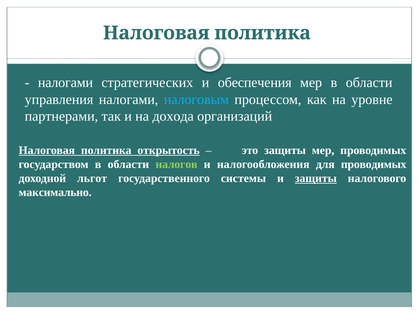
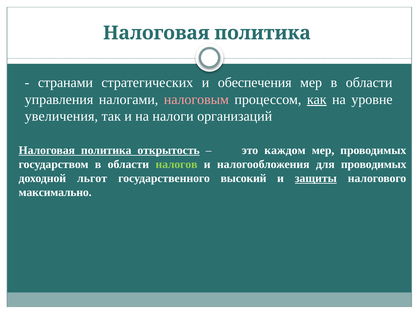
налогами: налогами -> странами (65, 83)
налоговым colour: light blue -> pink (196, 99)
как underline: none -> present (317, 99)
партнерами: партнерами -> увеличения (61, 116)
дохода: дохода -> налоги (173, 116)
это защиты: защиты -> каждом (285, 150)
системы: системы -> высокий (244, 178)
